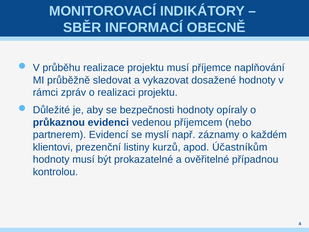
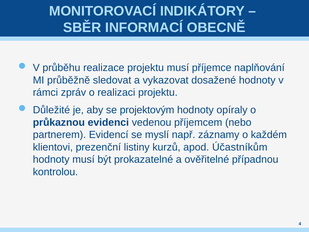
bezpečnosti: bezpečnosti -> projektovým (147, 110)
